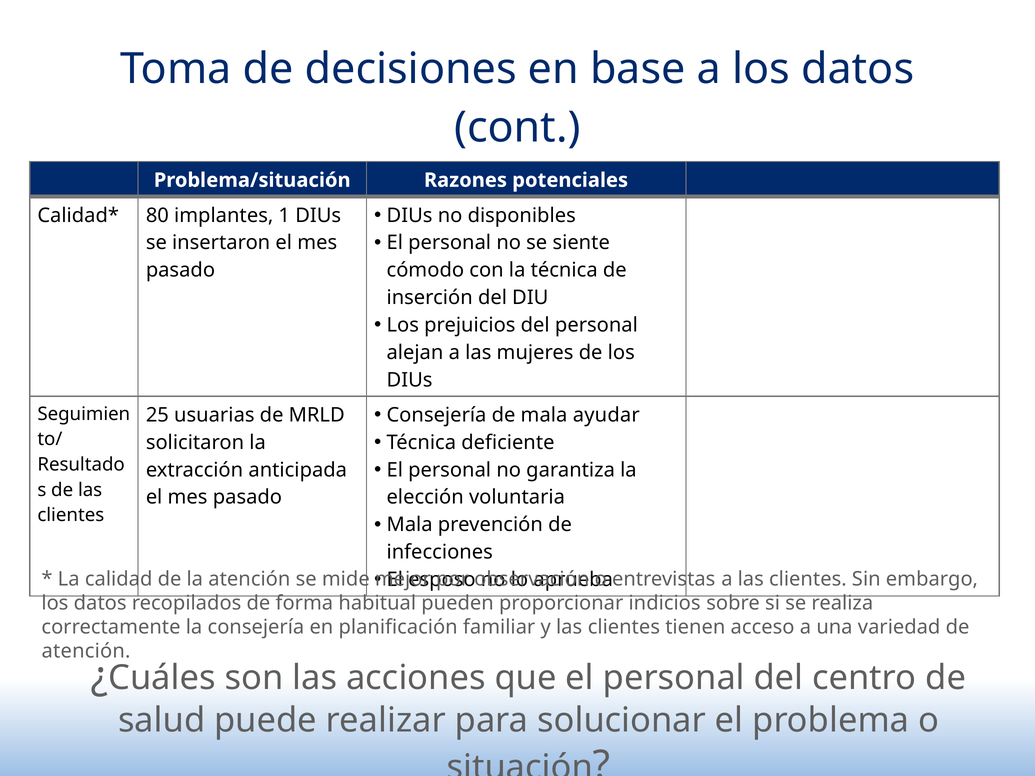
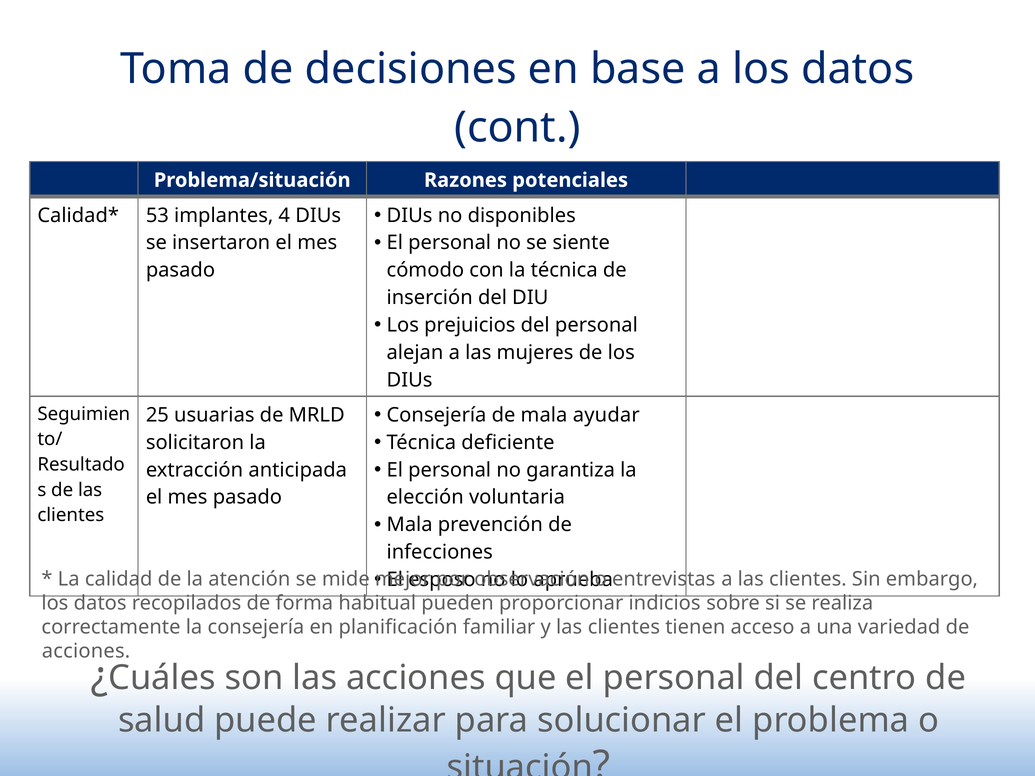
80: 80 -> 53 (157, 215)
1: 1 -> 4 (284, 215)
atención: atención -> acciones (86, 652)
